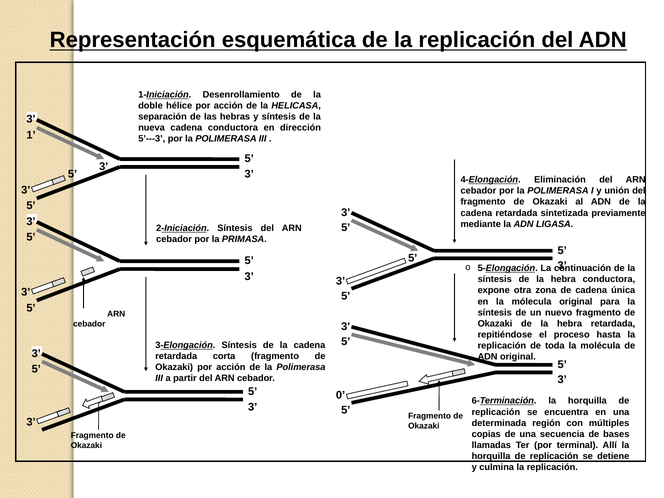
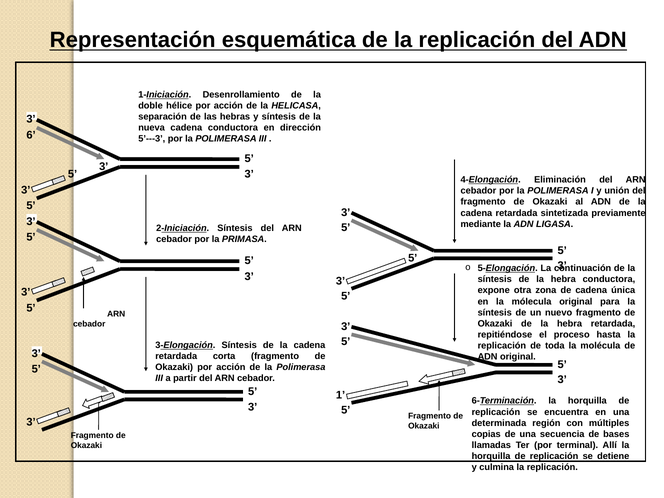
1: 1 -> 6 (31, 135)
0: 0 -> 1 (341, 395)
